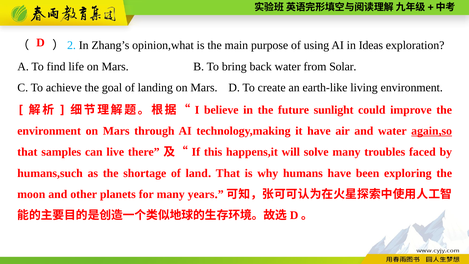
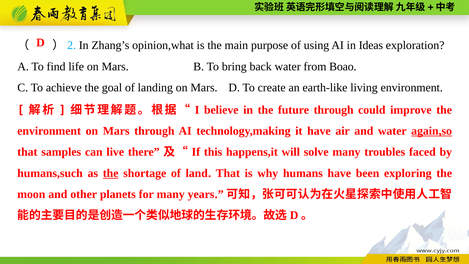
Solar: Solar -> Boao (343, 66)
future sunlight: sunlight -> through (334, 110)
the underline: none -> present (111, 173)
